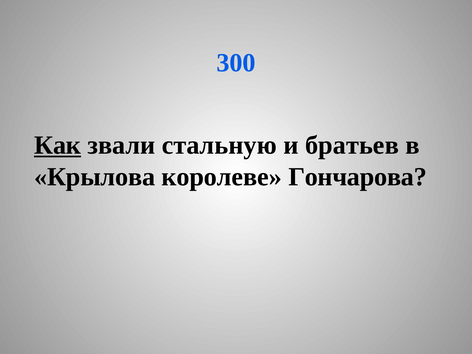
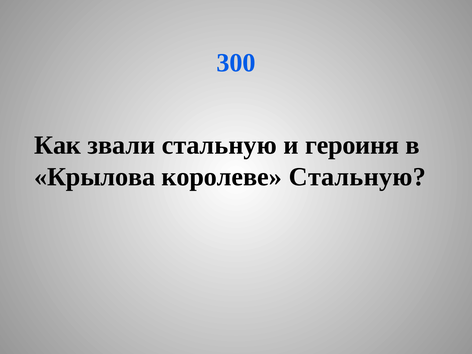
Как underline: present -> none (58, 145)
братьев: братьев -> героиня (352, 145)
королеве Гончарова: Гончарова -> Стальную (357, 177)
